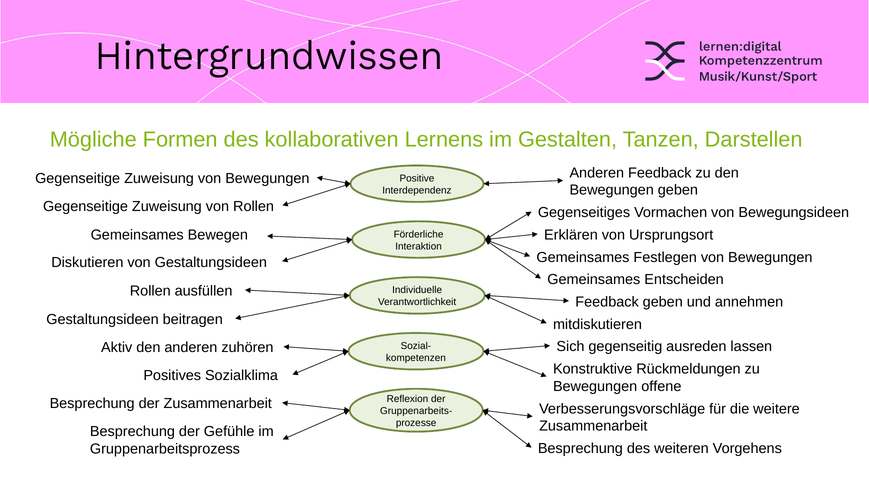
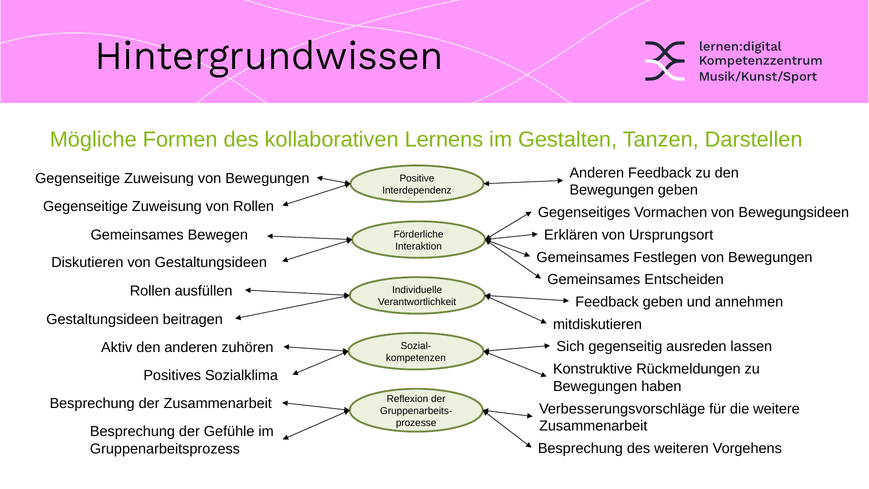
offene: offene -> haben (661, 386)
